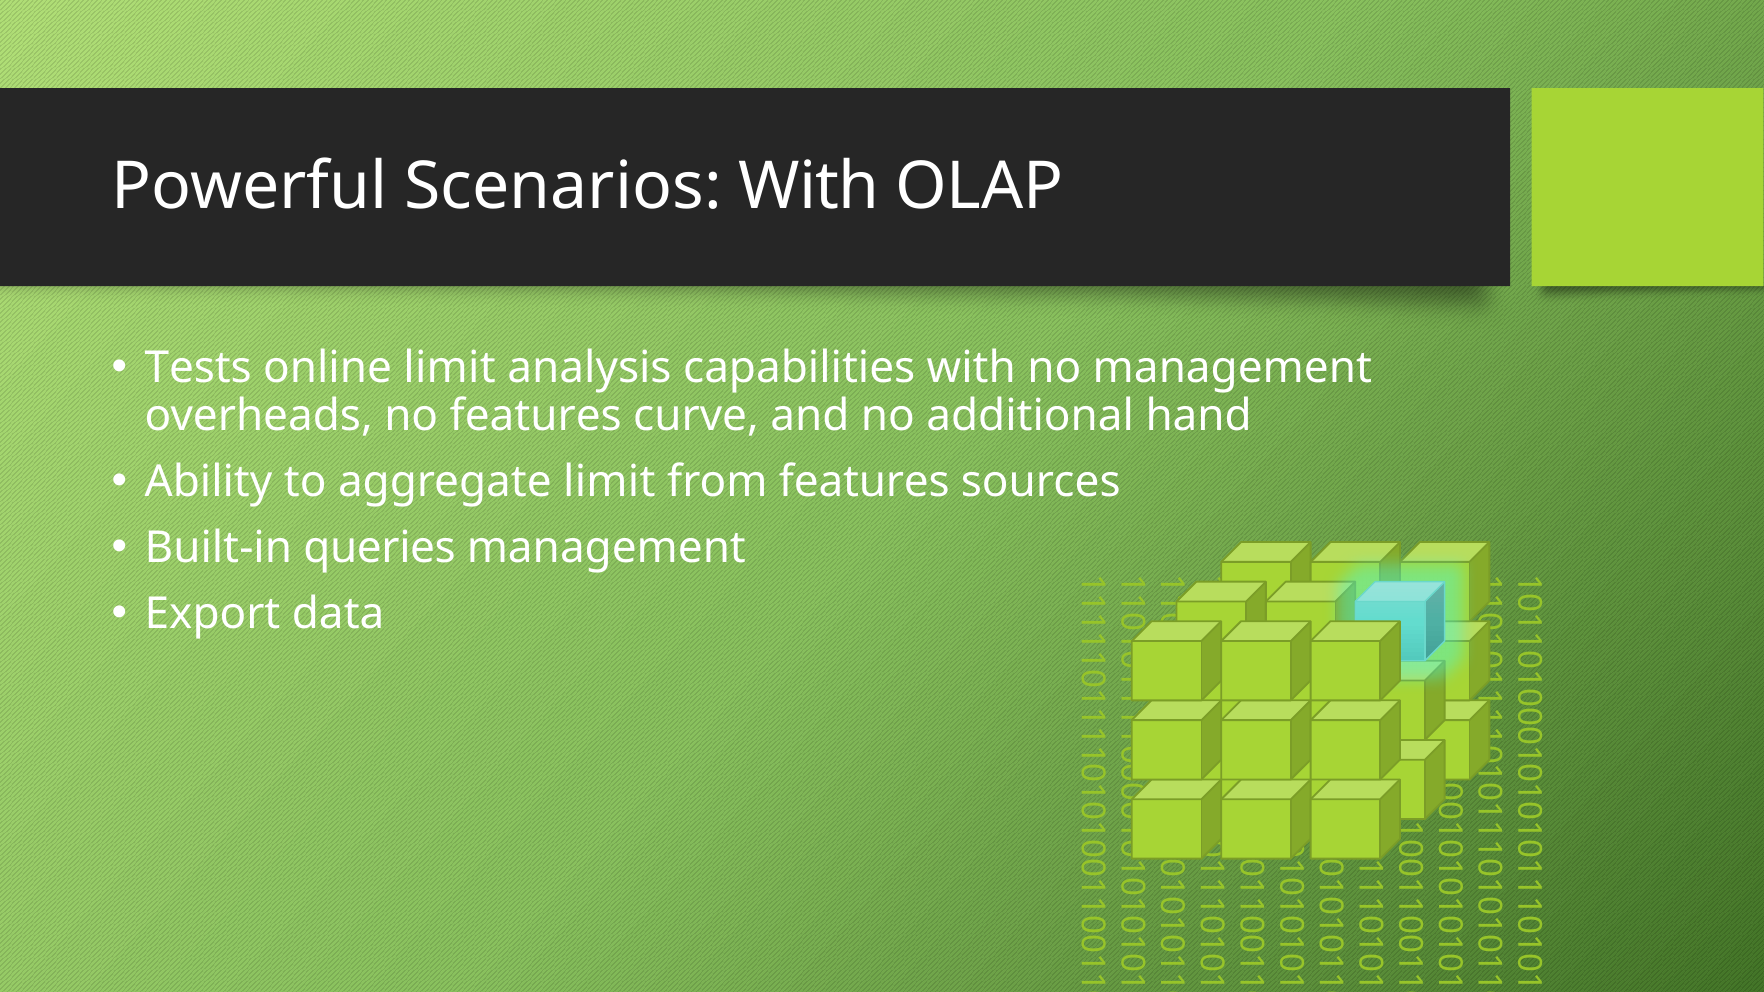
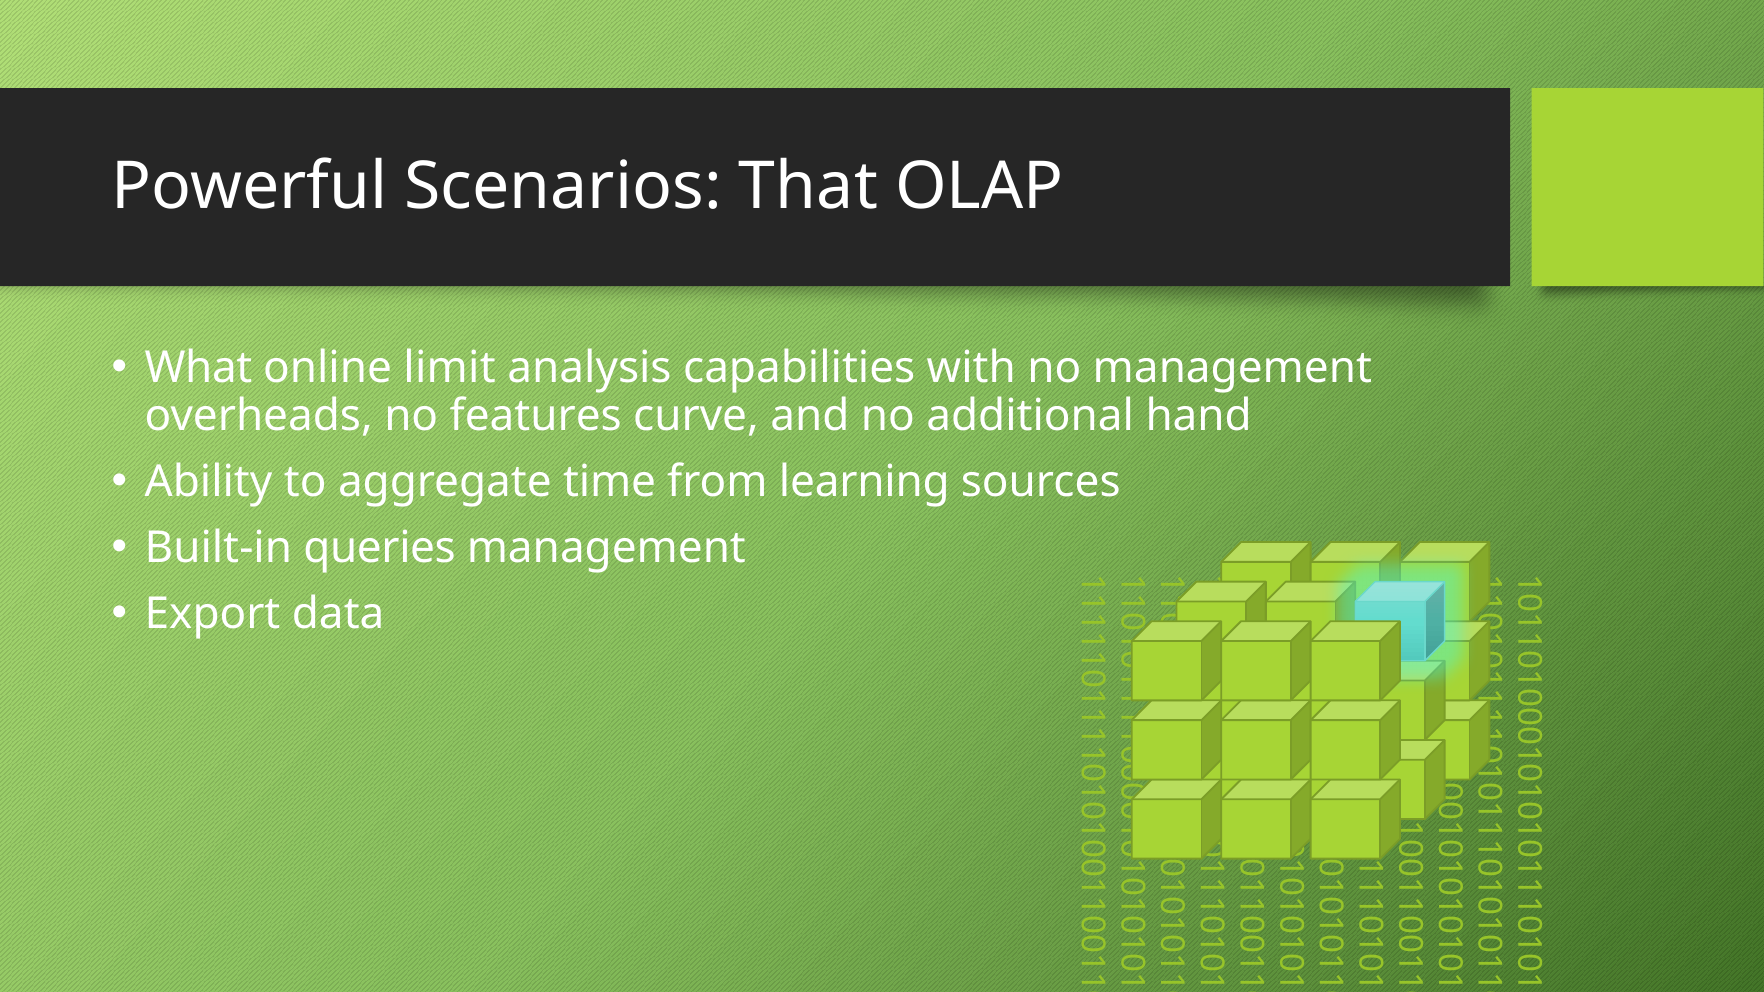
Scenarios With: With -> That (808, 187)
Tests: Tests -> What (198, 368)
aggregate limit: limit -> time (610, 482)
from features: features -> learning (864, 482)
